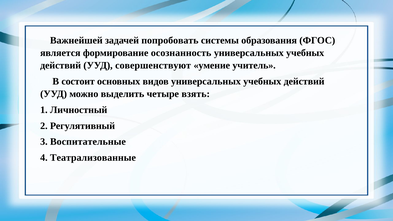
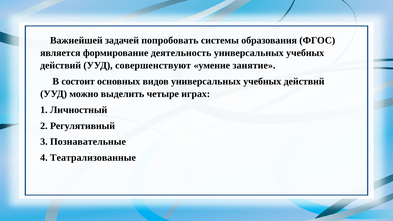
осознанность: осознанность -> деятельность (181, 53)
учитель: учитель -> занятие (254, 66)
взять: взять -> играх (196, 94)
Воспитательные: Воспитательные -> Познавательные (88, 142)
